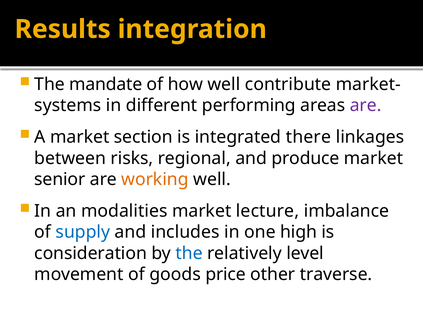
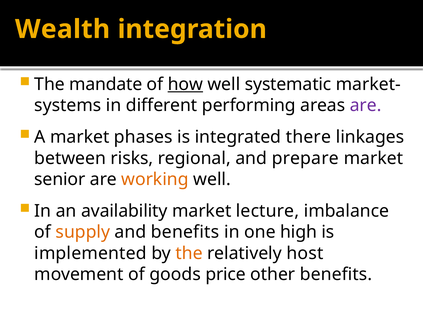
Results: Results -> Wealth (63, 29)
how underline: none -> present (185, 84)
contribute: contribute -> systematic (288, 84)
section: section -> phases (143, 137)
produce: produce -> prepare (305, 158)
modalities: modalities -> availability (124, 211)
supply colour: blue -> orange (83, 232)
and includes: includes -> benefits (185, 232)
consideration: consideration -> implemented (91, 253)
the colour: blue -> orange (189, 253)
level: level -> host (305, 253)
other traverse: traverse -> benefits (336, 275)
